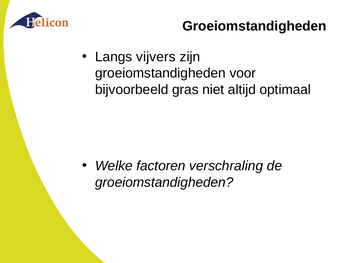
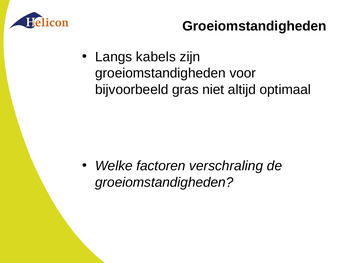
vijvers: vijvers -> kabels (156, 57)
